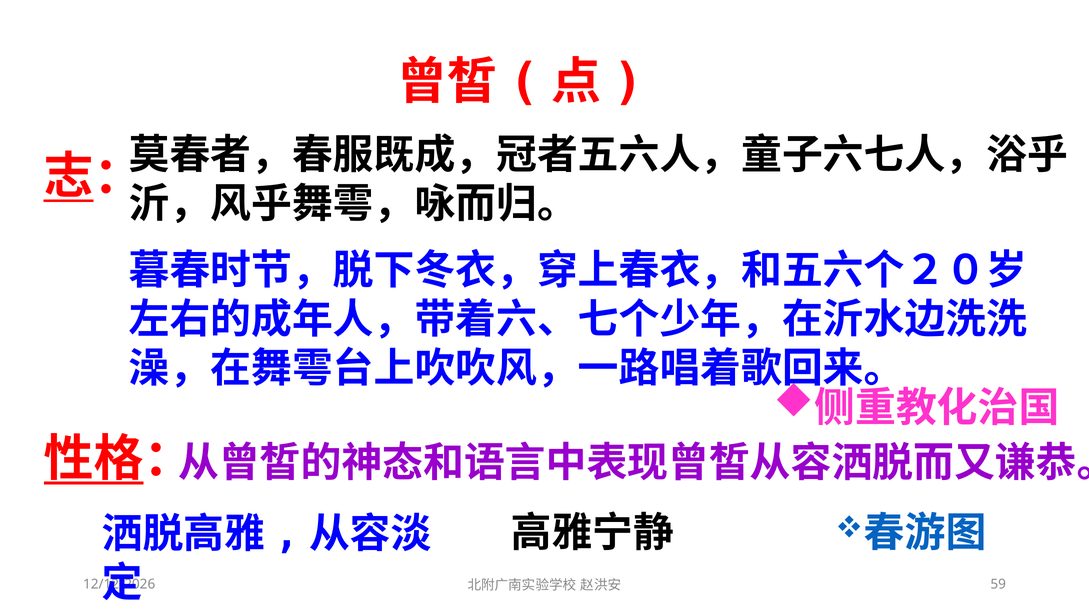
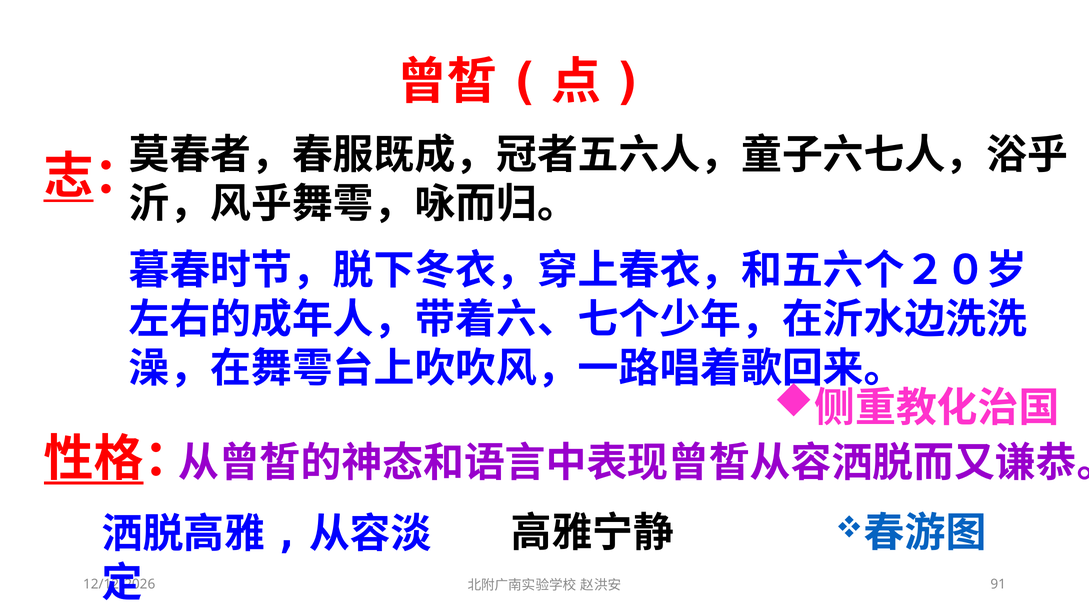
59: 59 -> 91 (998, 584)
